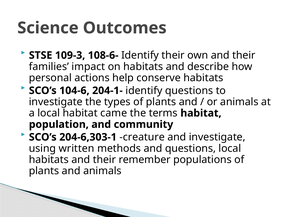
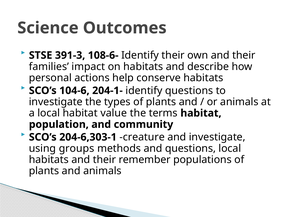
109-3: 109-3 -> 391-3 (70, 55)
came: came -> value (114, 113)
written: written -> groups (77, 148)
